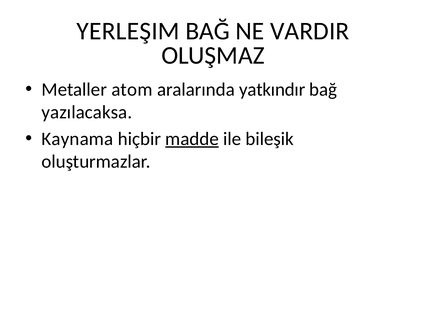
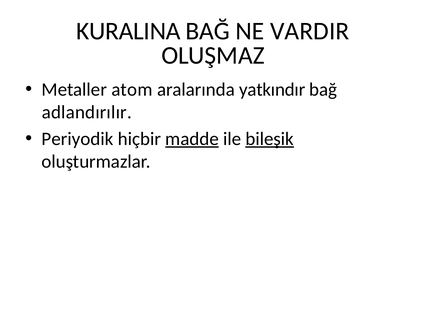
YERLEŞIM: YERLEŞIM -> KURALINA (128, 31)
yazılacaksa: yazılacaksa -> adlandırılır (87, 112)
Kaynama: Kaynama -> Periyodik (78, 139)
bileşik underline: none -> present (270, 139)
